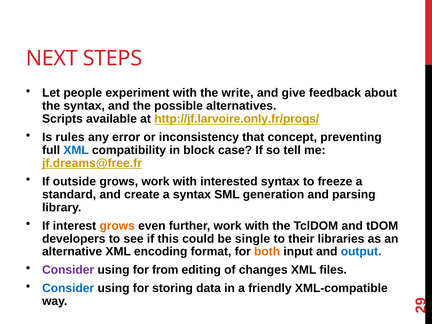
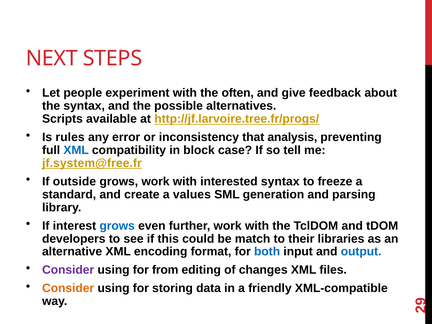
write: write -> often (238, 93)
http://jf.larvoire.only.fr/progs/: http://jf.larvoire.only.fr/progs/ -> http://jf.larvoire.tree.fr/progs/ (237, 119)
concept: concept -> analysis (292, 137)
jf.dreams@free.fr: jf.dreams@free.fr -> jf.system@free.fr (92, 163)
a syntax: syntax -> values (192, 194)
grows colour: orange -> blue (117, 226)
single: single -> match (253, 239)
both colour: orange -> blue (267, 252)
Consider colour: blue -> orange (68, 288)
